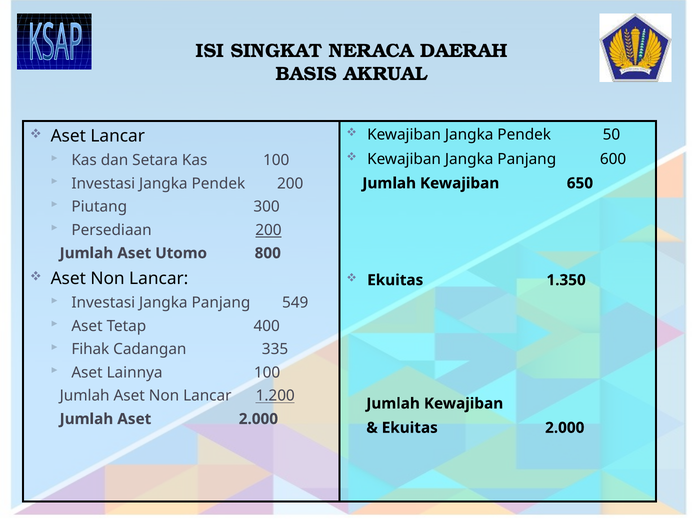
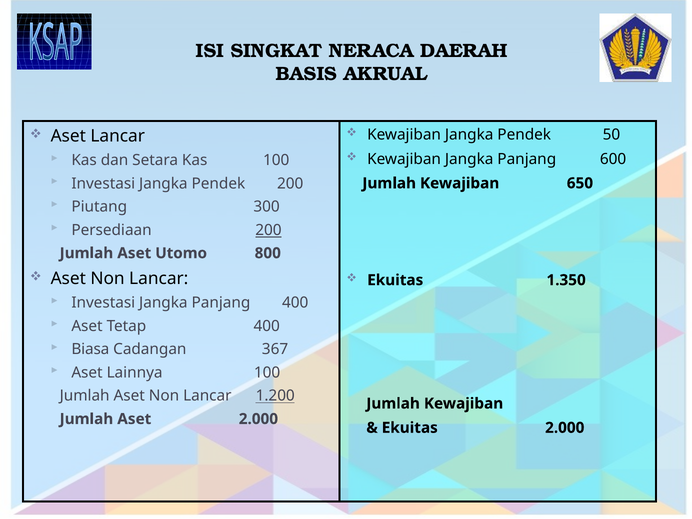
Panjang 549: 549 -> 400 (295, 303)
Fihak: Fihak -> Biasa (90, 349)
335: 335 -> 367 (275, 349)
